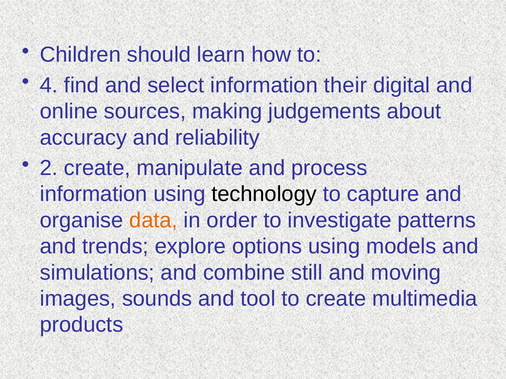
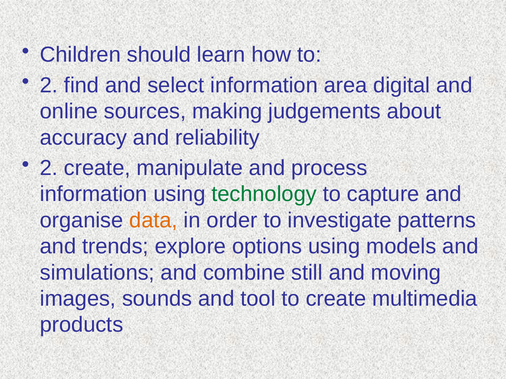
4: 4 -> 2 (49, 85)
their: their -> area (346, 85)
technology colour: black -> green (264, 194)
